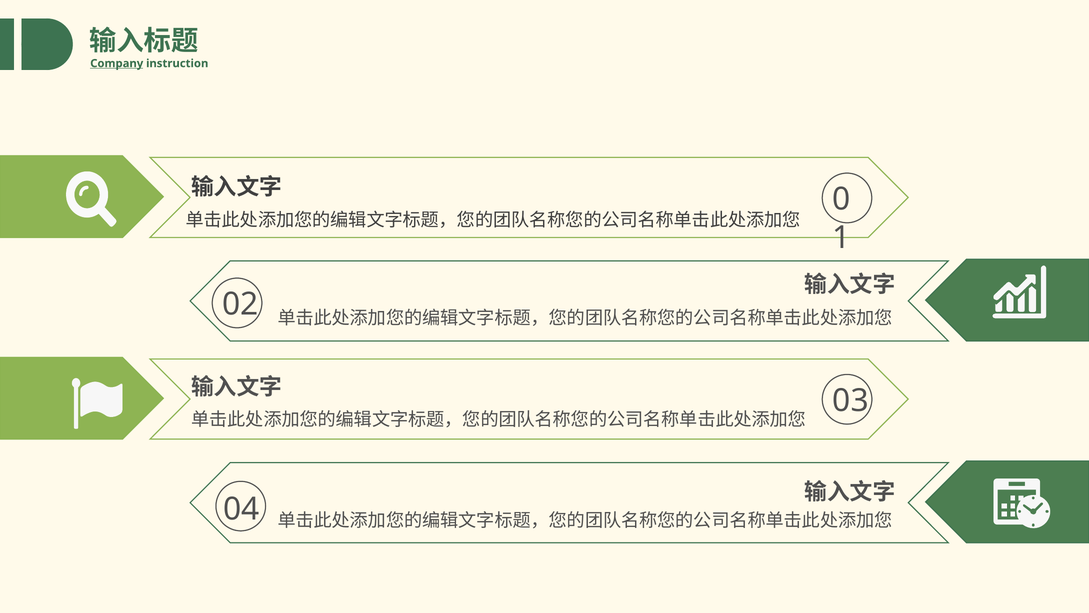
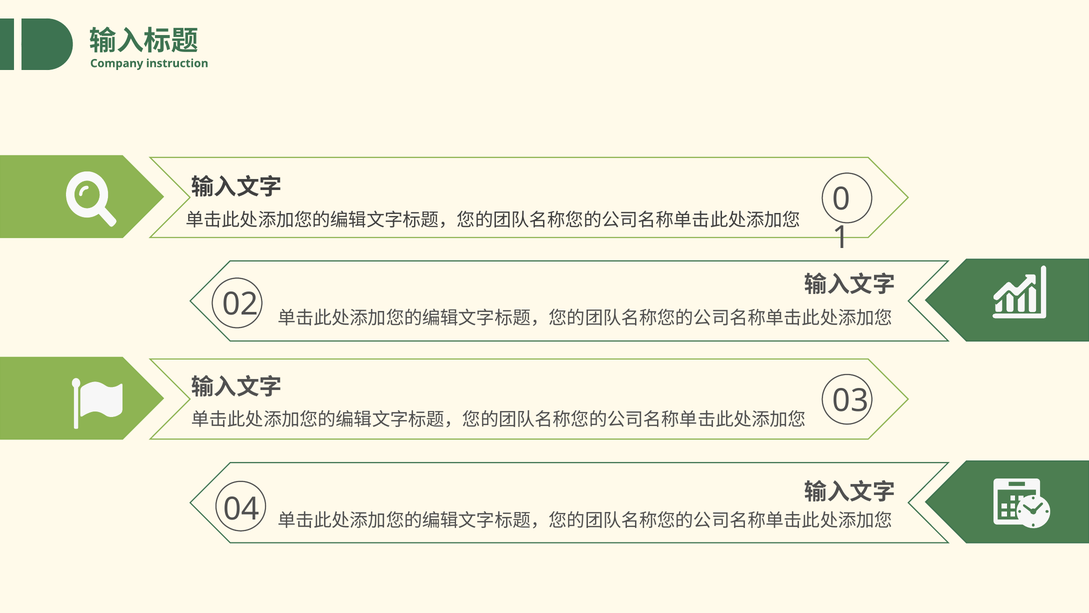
Company underline: present -> none (117, 63)
